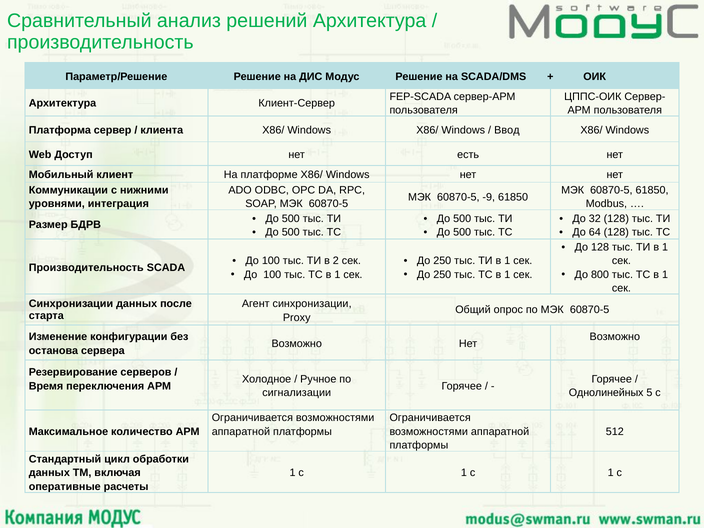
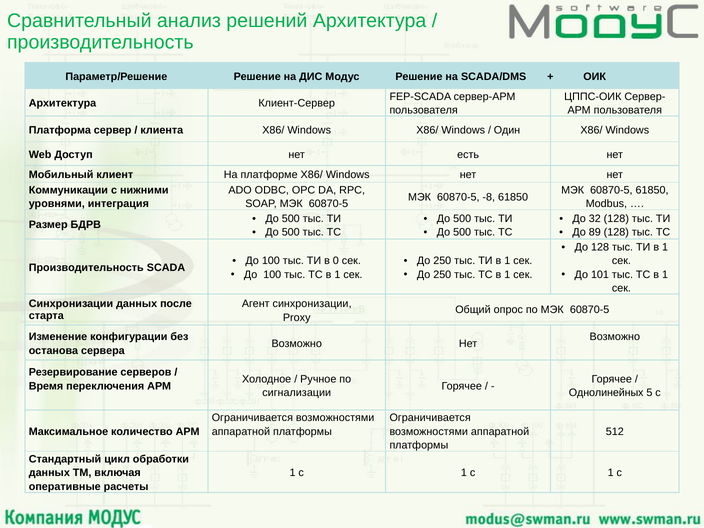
Ввод: Ввод -> Один (507, 130)
-9: -9 -> -8 (489, 197)
64: 64 -> 89 (595, 232)
2: 2 -> 0 (336, 261)
800: 800 -> 101 (600, 275)
